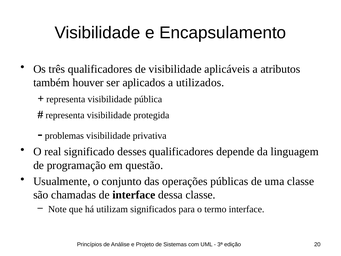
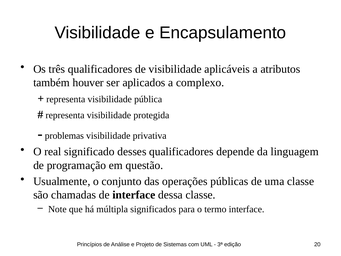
utilizados: utilizados -> complexo (200, 83)
utilizam: utilizam -> múltipla (112, 209)
